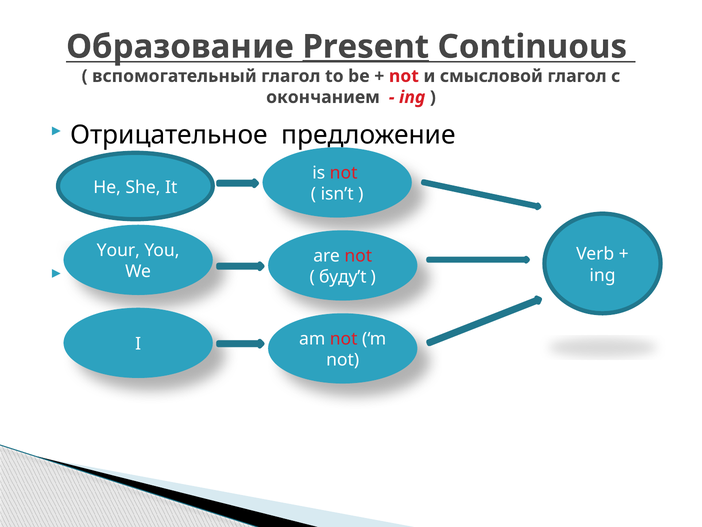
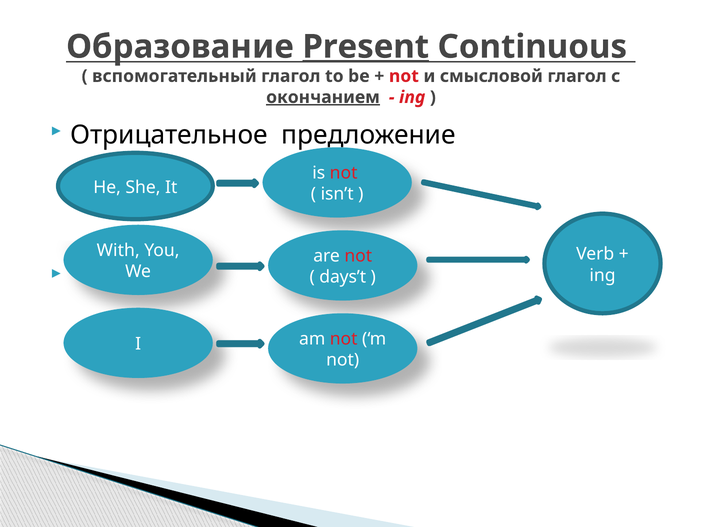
окончанием underline: none -> present (323, 97)
Your: Your -> With (118, 250)
буду’t: буду’t -> days’t (343, 277)
